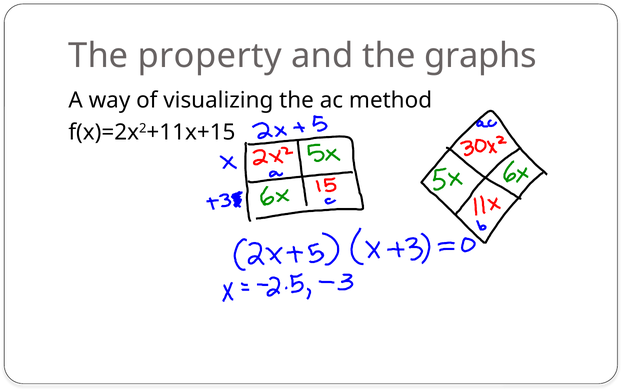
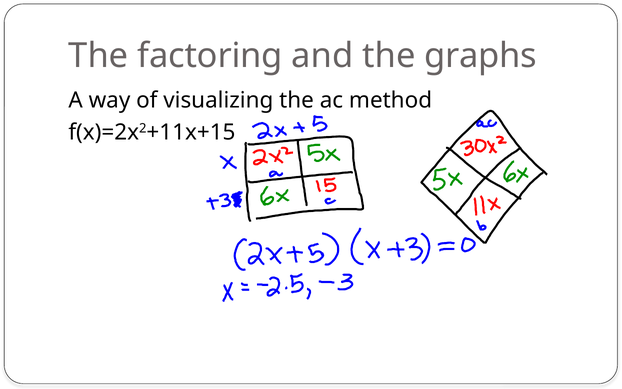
property: property -> factoring (210, 56)
